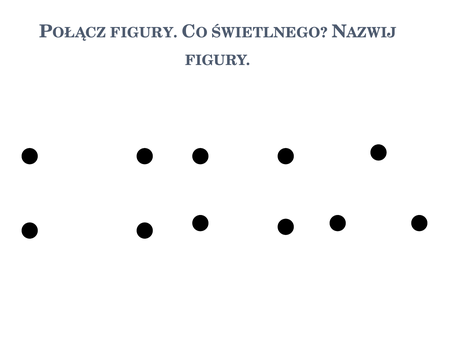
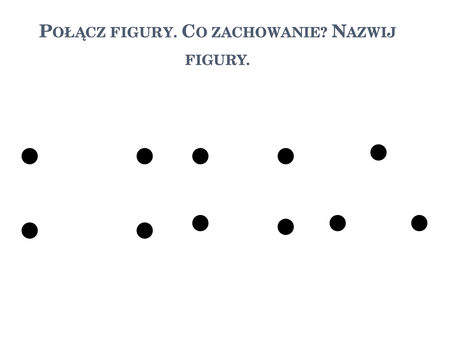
ŚWIETLNEGO: ŚWIETLNEGO -> ZACHOWANIE (270, 33)
